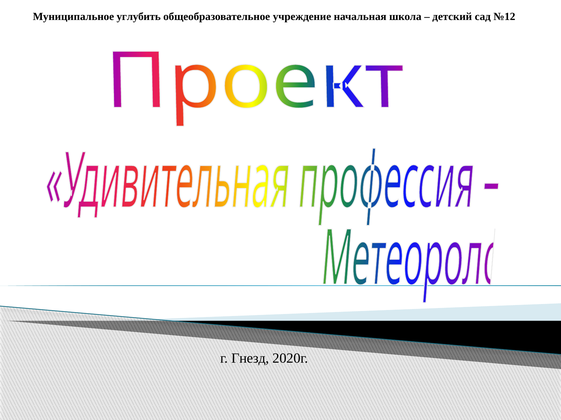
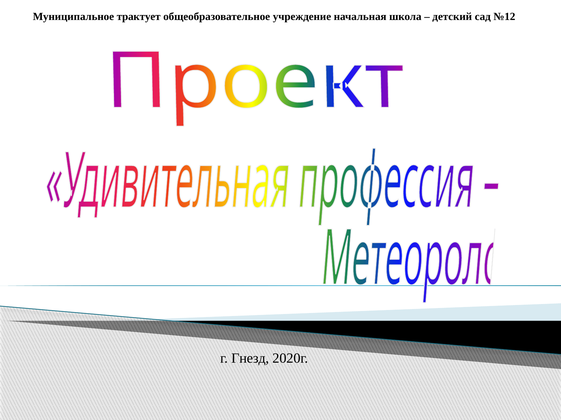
углубить: углубить -> трактует (139, 17)
